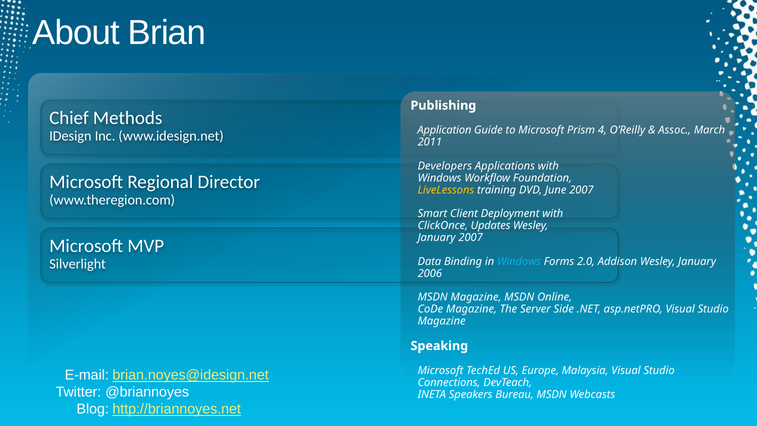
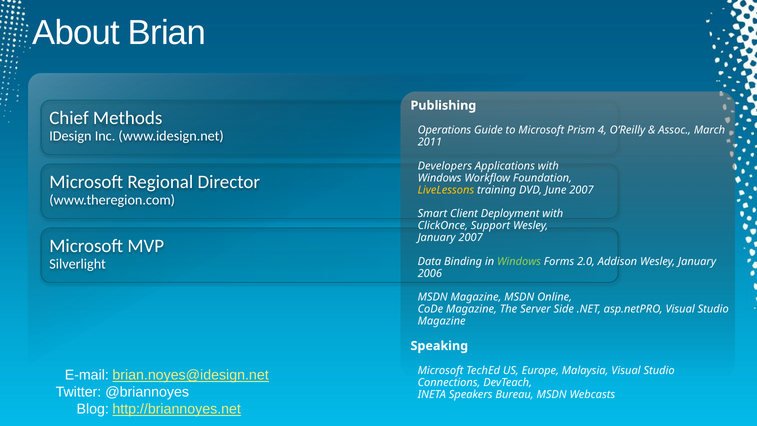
Application: Application -> Operations (444, 130)
Updates: Updates -> Support (491, 226)
Windows colour: light blue -> light green (519, 261)
